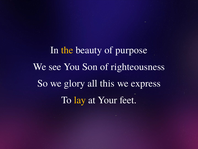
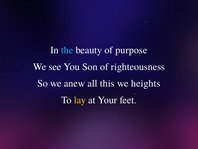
the colour: yellow -> light blue (67, 50)
glory: glory -> anew (74, 83)
express: express -> heights (146, 83)
